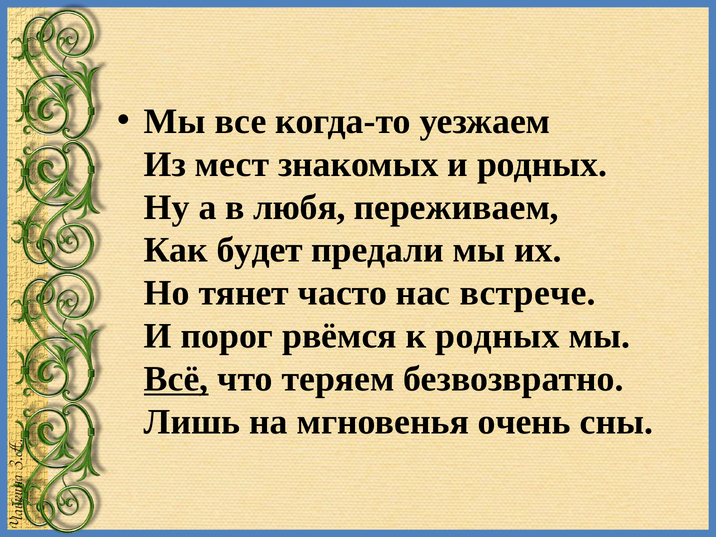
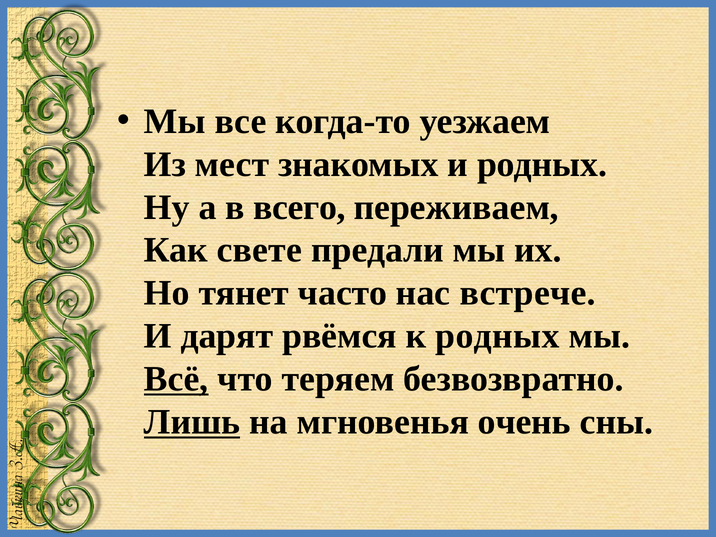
любя: любя -> всего (299, 207)
будет: будет -> свете (259, 250)
порог: порог -> дарят (227, 336)
Лишь underline: none -> present (192, 422)
